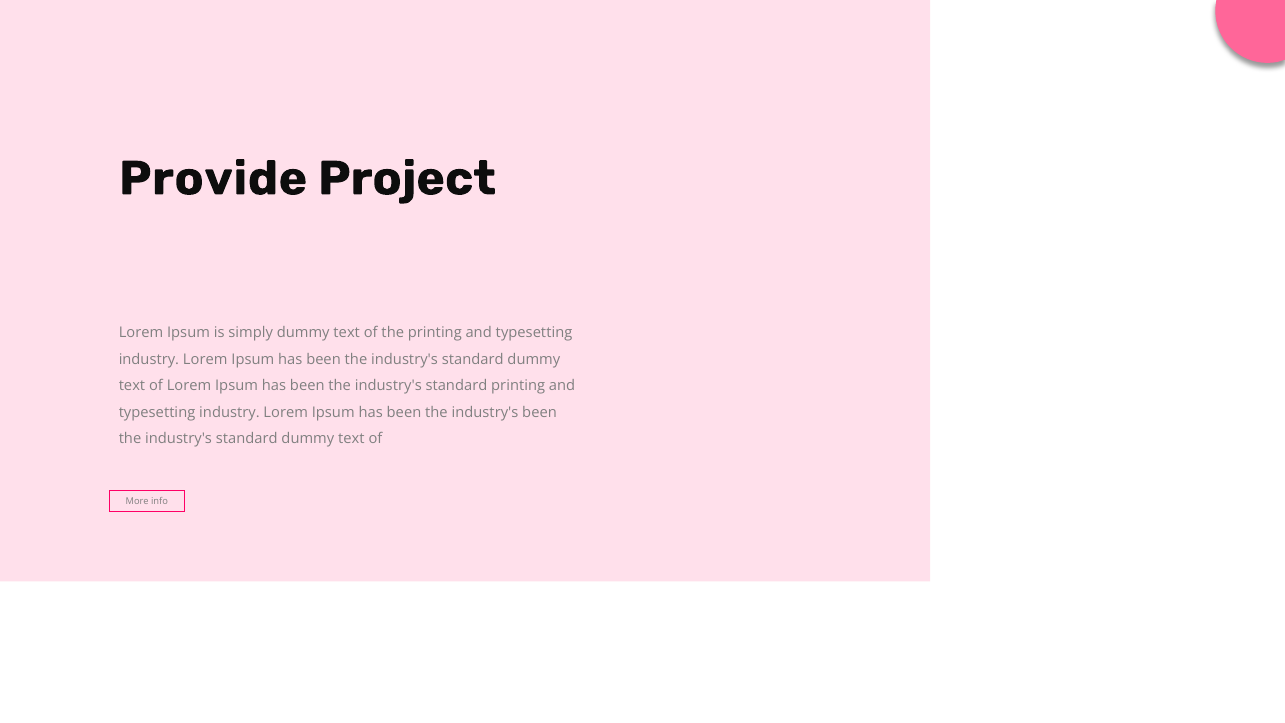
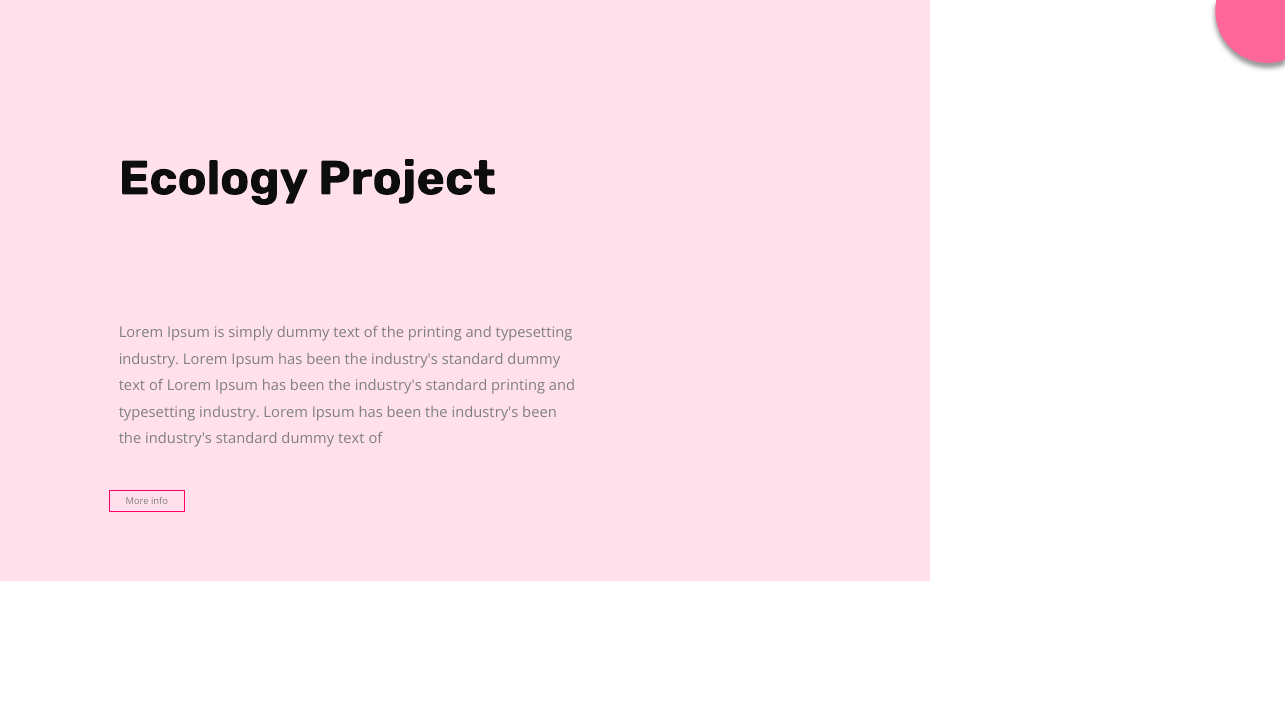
Provide: Provide -> Ecology (213, 178)
